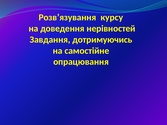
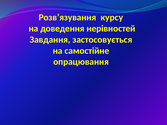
дотримуючись: дотримуючись -> застосовується (102, 40)
